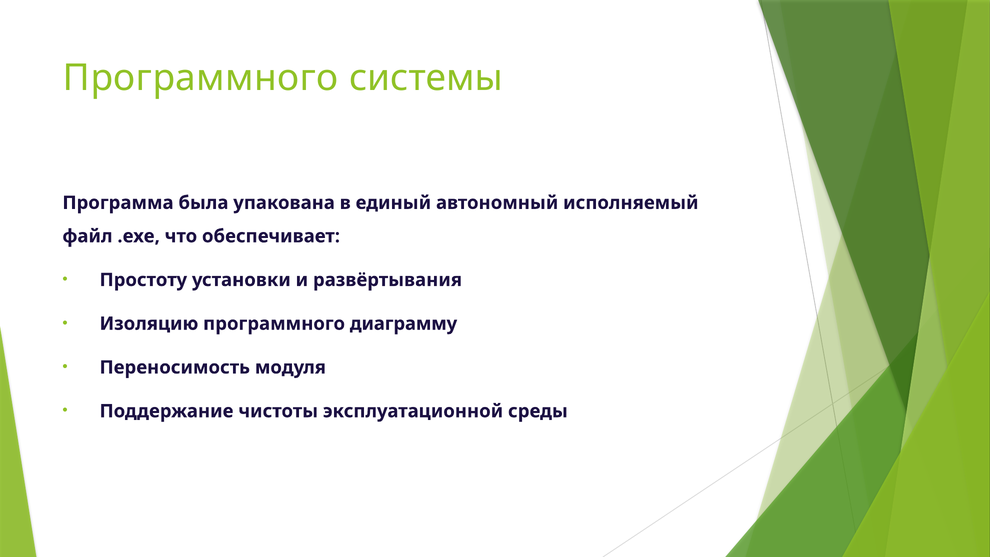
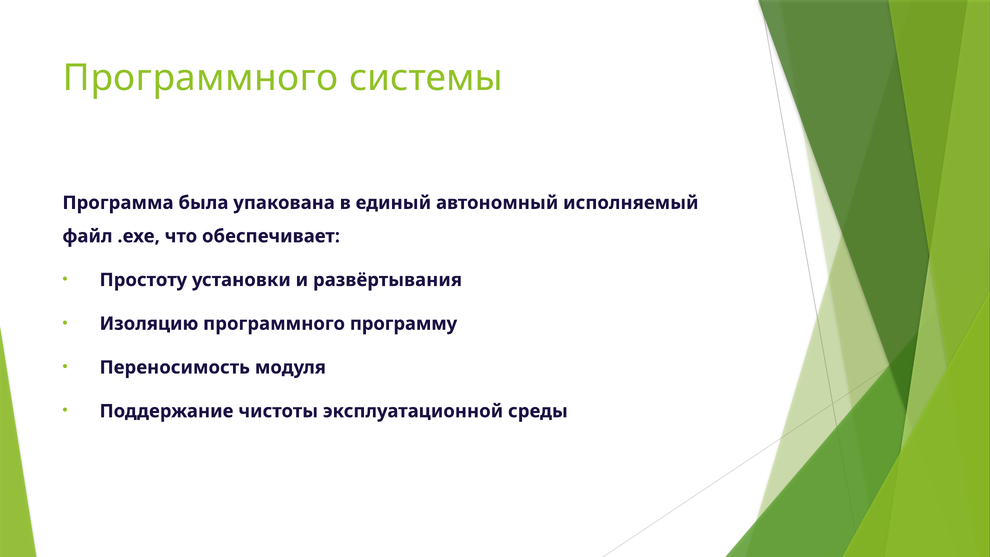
диаграмму: диаграмму -> программу (404, 324)
